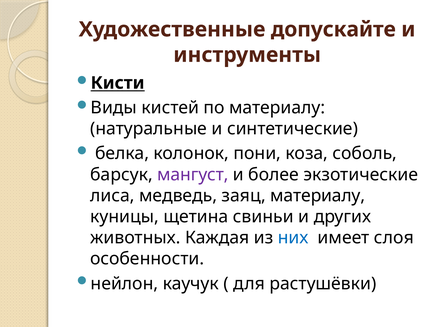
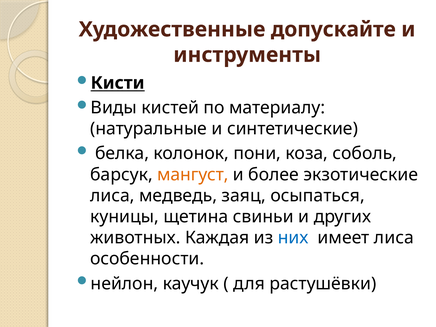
мангуст colour: purple -> orange (193, 175)
заяц материалу: материалу -> осыпаться (318, 196)
имеет слоя: слоя -> лиса (394, 238)
